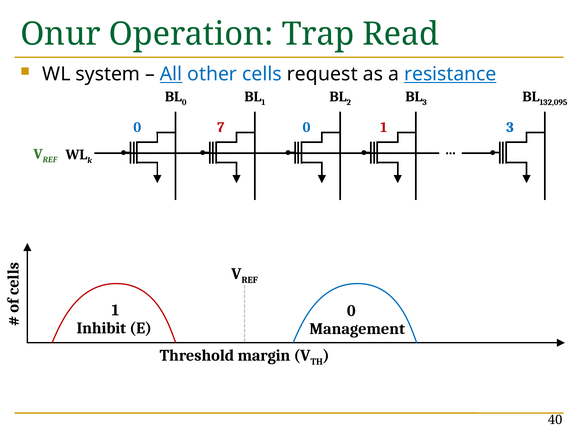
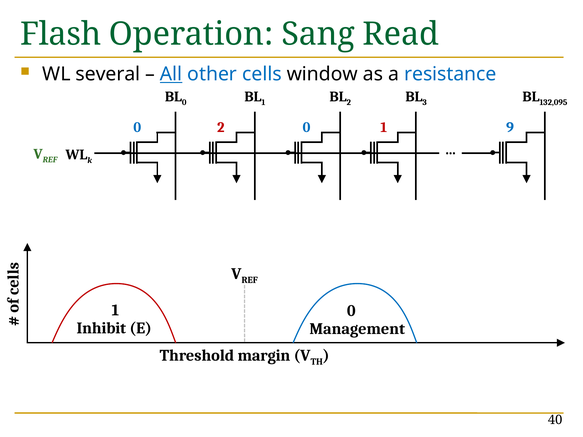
Onur: Onur -> Flash (61, 34)
Trap: Trap -> Sang (318, 34)
system: system -> several (108, 74)
request: request -> window (322, 74)
resistance underline: present -> none (450, 74)
0 7: 7 -> 2 (221, 127)
1 3: 3 -> 9 (510, 127)
